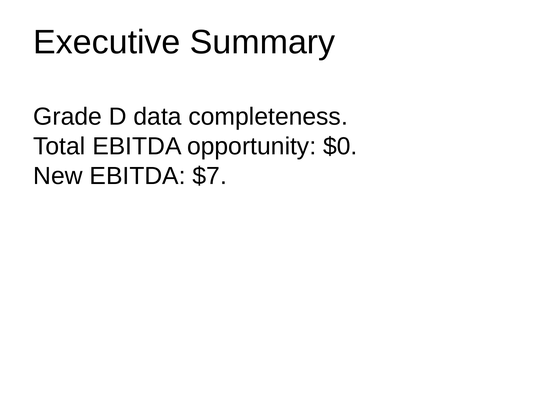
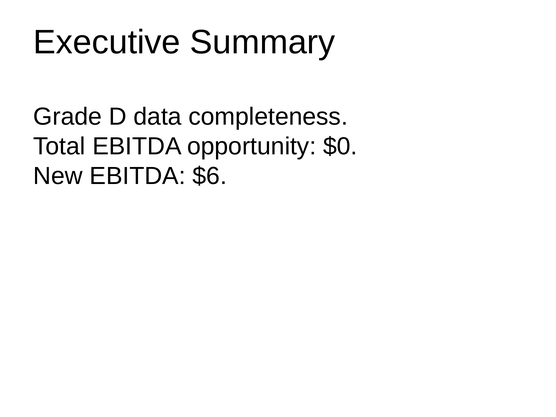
$7: $7 -> $6 (210, 176)
